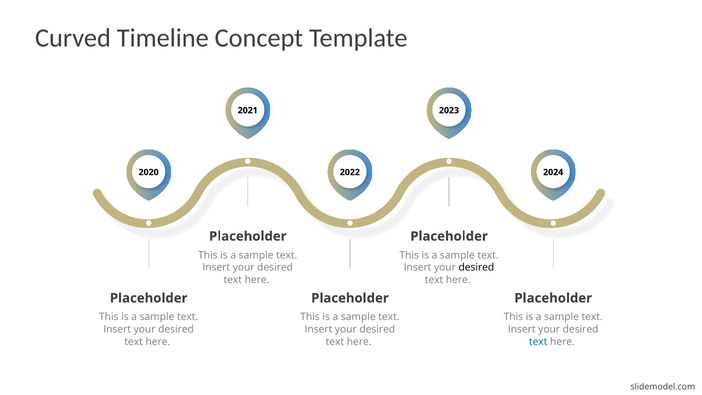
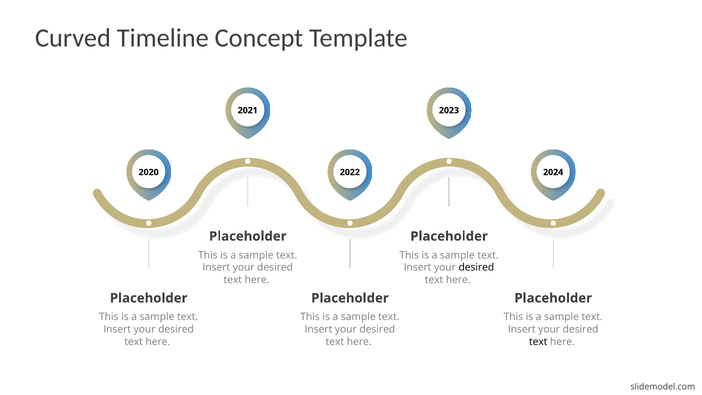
text colour: blue -> black (538, 342)
